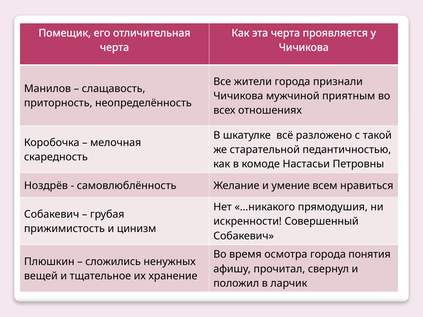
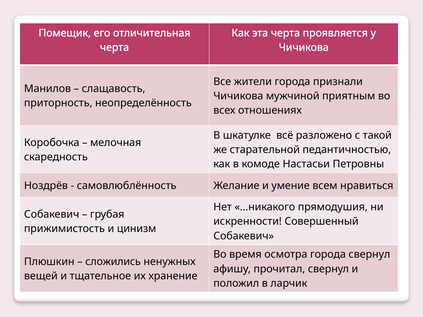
понятия: понятия -> свернул (369, 255)
